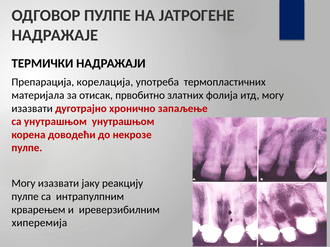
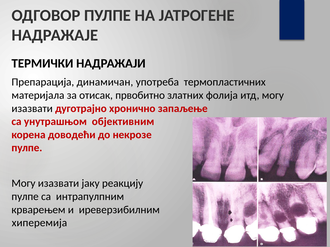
корелација: корелација -> динамичан (105, 82)
унутрашњом унутрашњом: унутрашњом -> објективним (123, 122)
